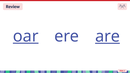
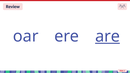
oar underline: present -> none (26, 36)
